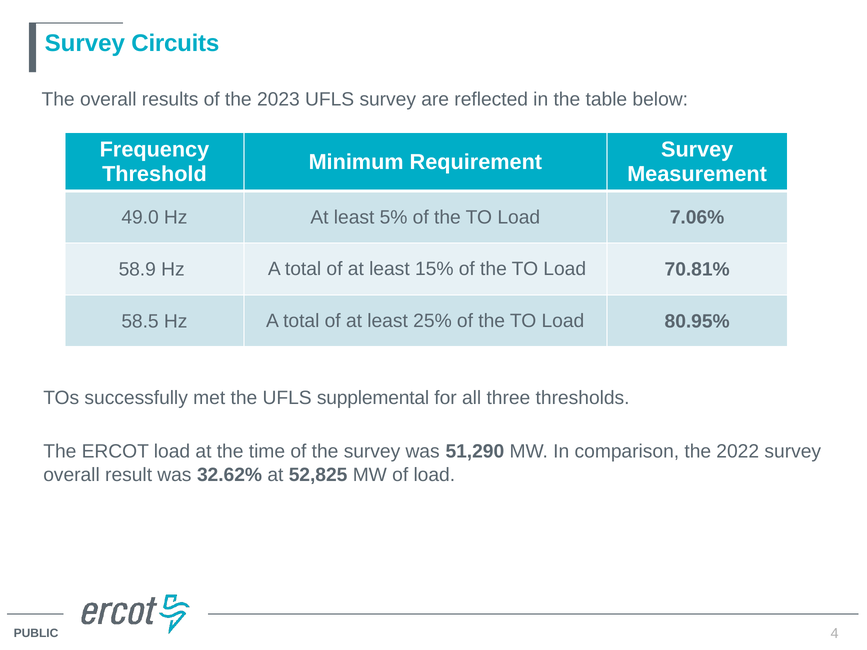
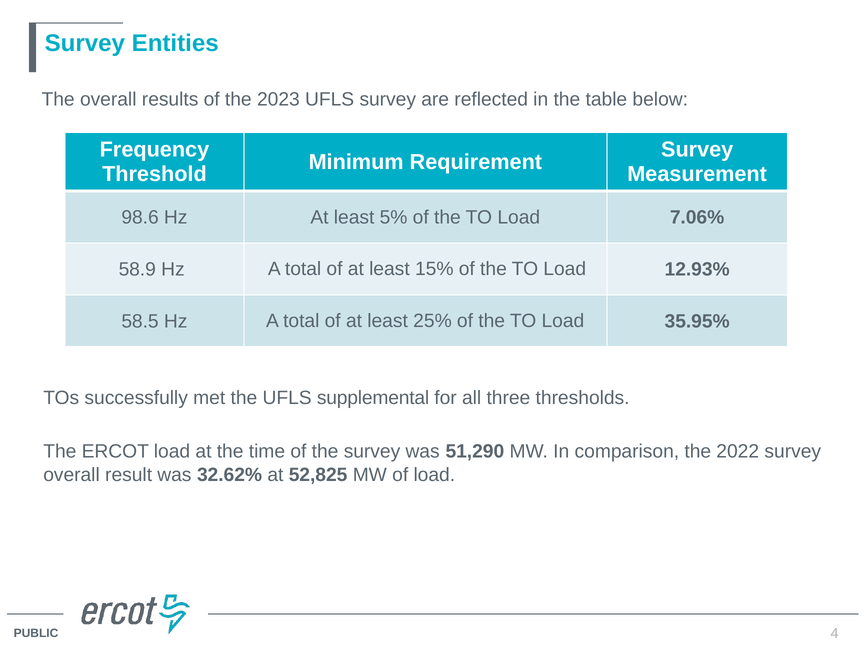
Circuits: Circuits -> Entities (175, 44)
49.0: 49.0 -> 98.6 (140, 218)
70.81%: 70.81% -> 12.93% (697, 270)
80.95%: 80.95% -> 35.95% (697, 322)
